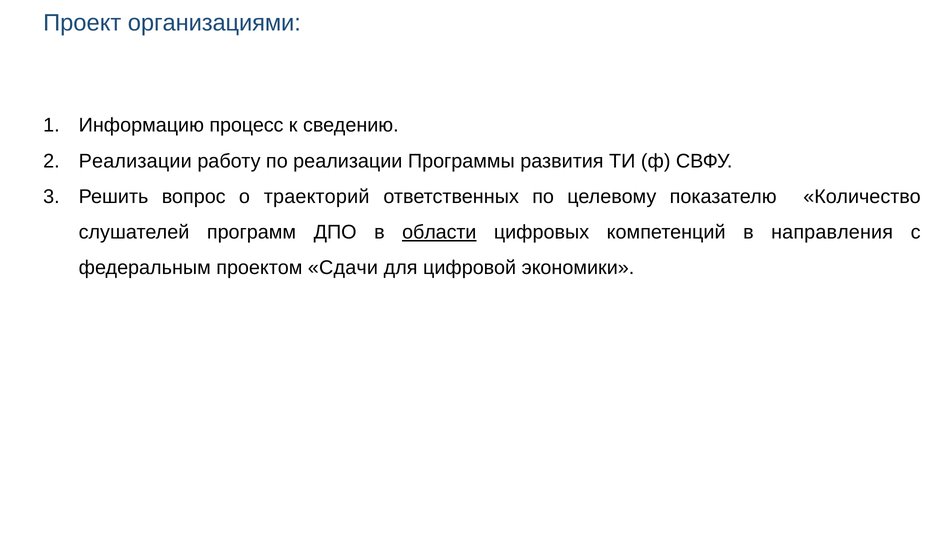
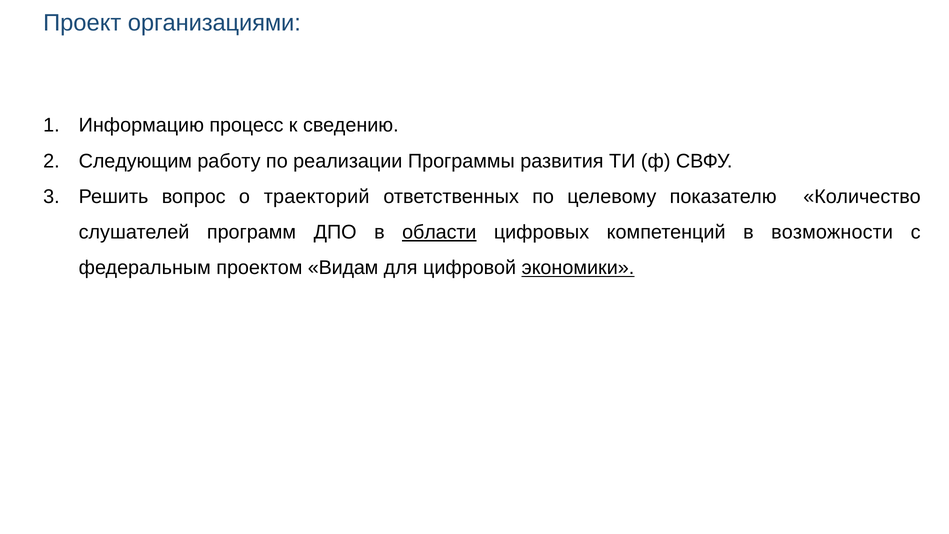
Реализации: Реализации -> Следующим (135, 161)
направления: направления -> возможности (832, 232)
Сдачи: Сдачи -> Видам (343, 268)
экономики underline: none -> present (578, 268)
